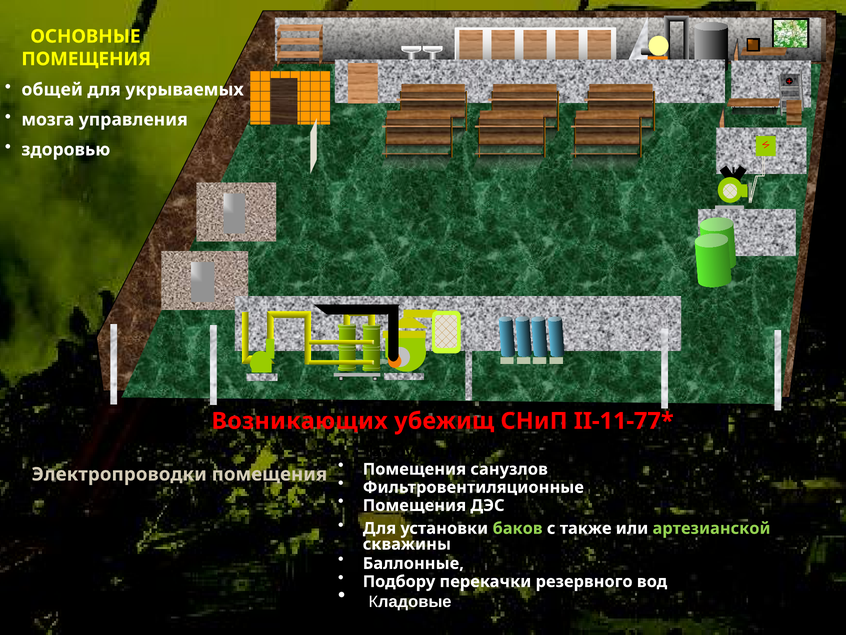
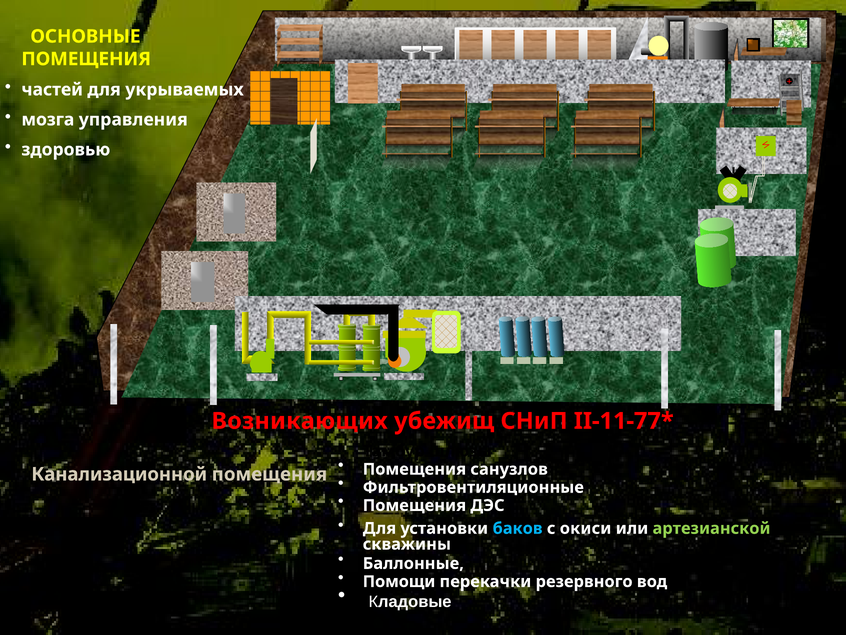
общей: общей -> частей (52, 90)
Электропроводки: Электропроводки -> Канализационной (119, 474)
баков colour: light green -> light blue (518, 528)
также: также -> окиси (586, 528)
Подбору: Подбору -> Помощи (399, 581)
